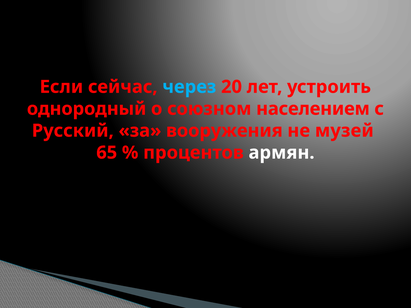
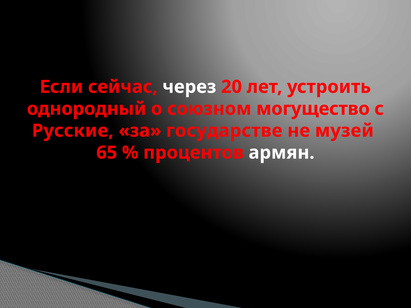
через colour: light blue -> white (189, 87)
населением: населением -> могущество (313, 109)
Русский: Русский -> Русские (73, 131)
вооружения: вооружения -> государстве (224, 131)
